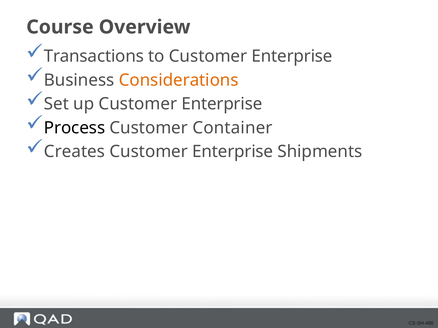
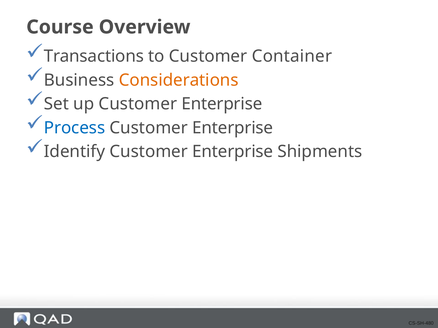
to Customer Enterprise: Enterprise -> Container (292, 56)
Process colour: black -> blue (75, 128)
Container: Container -> Enterprise (233, 128)
Creates: Creates -> Identify (75, 152)
